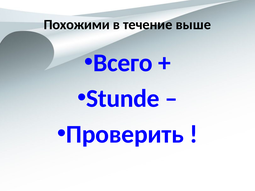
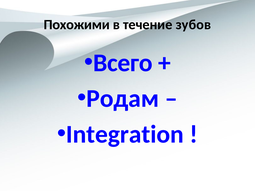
выше: выше -> зубов (193, 25)
Stunde: Stunde -> Родам (123, 99)
Проверить: Проверить -> Integration (125, 134)
